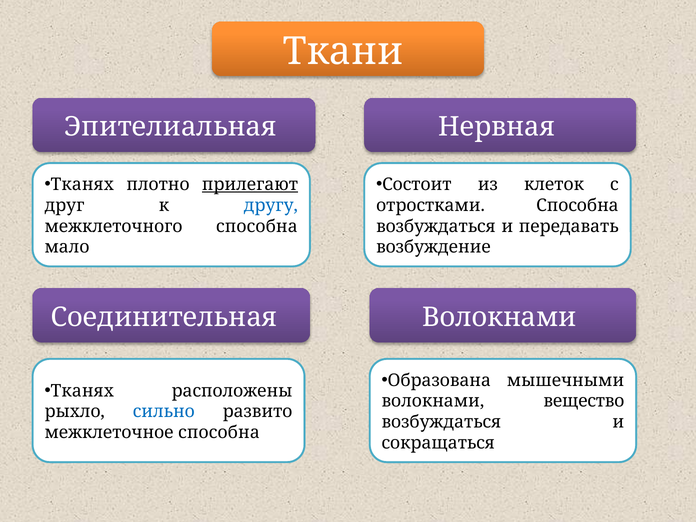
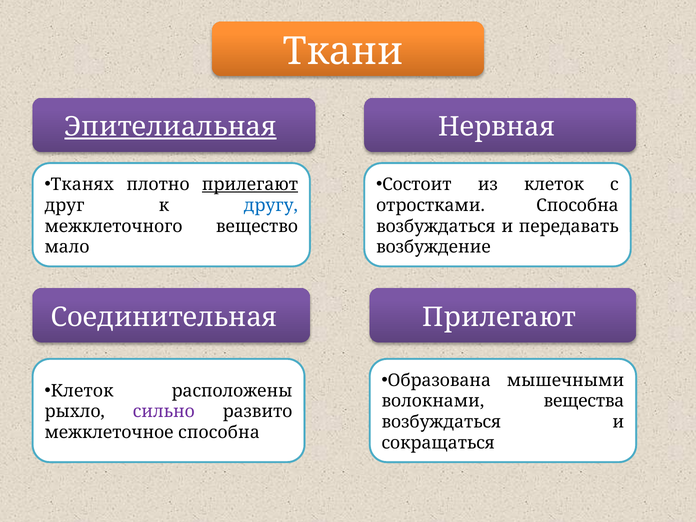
Эпителиальная underline: none -> present (170, 127)
межклеточного способна: способна -> вещество (257, 226)
Соединительная Волокнами: Волокнами -> Прилегают (499, 317)
Тканях: Тканях -> Клеток (82, 391)
вещество: вещество -> вещества (584, 401)
сильно colour: blue -> purple (164, 412)
